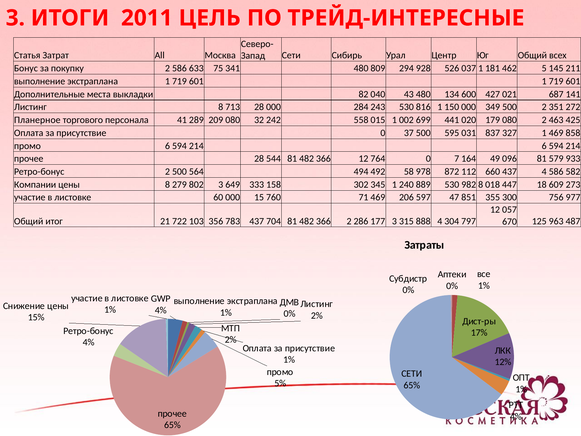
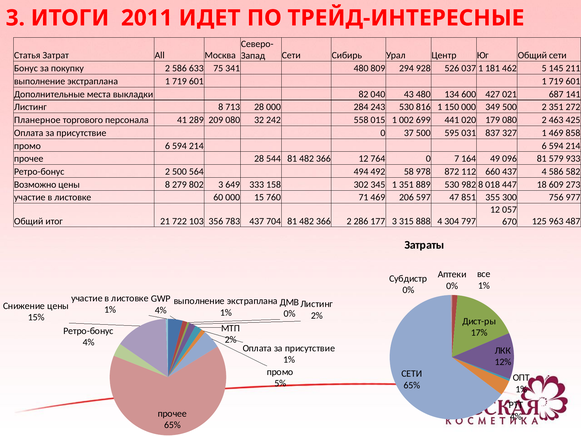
ЦЕЛЬ: ЦЕЛЬ -> ИДЕТ (210, 18)
Общий всех: всех -> сети (558, 55)
Компании: Компании -> Возможно (35, 184)
1 240: 240 -> 351 (406, 184)
